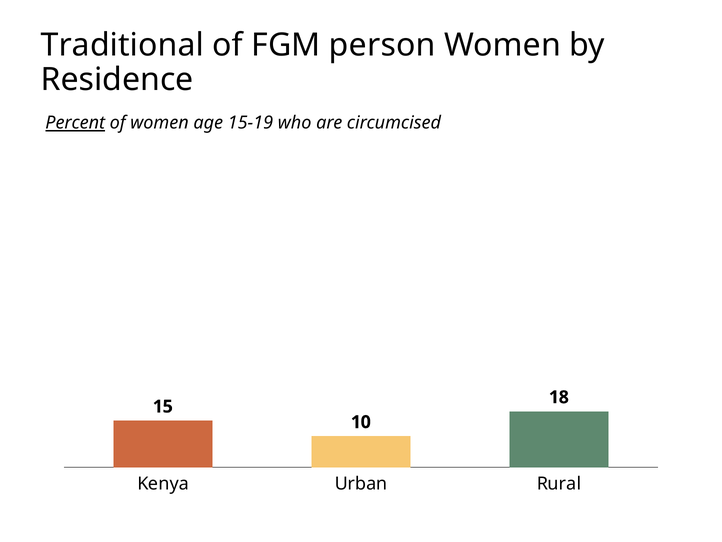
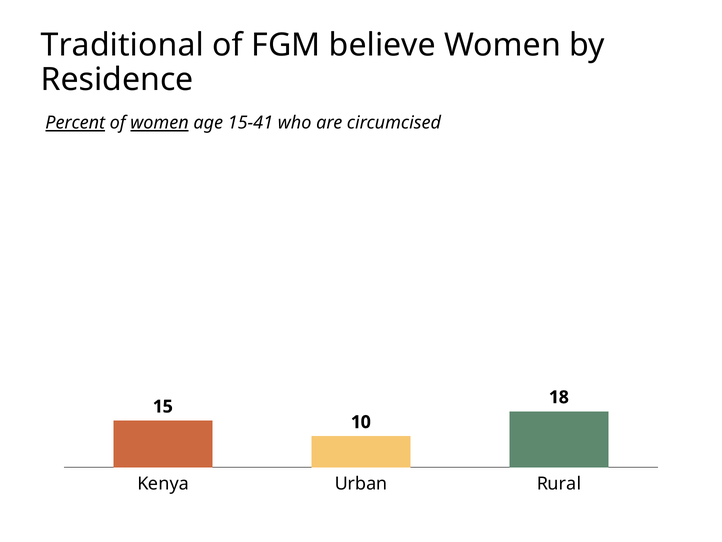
person: person -> believe (382, 45)
women underline: none -> present (159, 123)
15-19: 15-19 -> 15-41 (250, 123)
